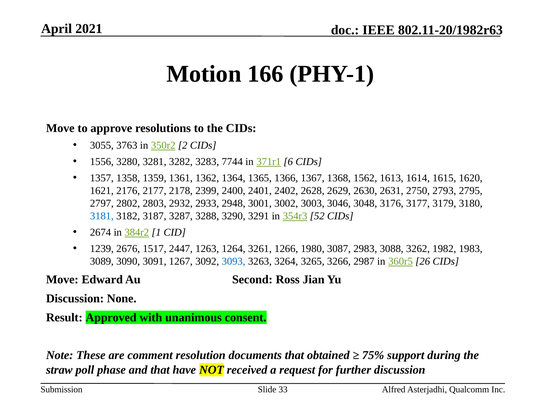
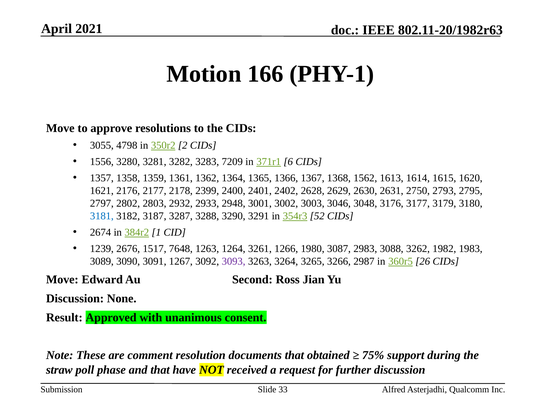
3763: 3763 -> 4798 (127, 145)
7744: 7744 -> 7209 (232, 162)
2447: 2447 -> 7648 (181, 249)
3093 colour: blue -> purple (234, 261)
